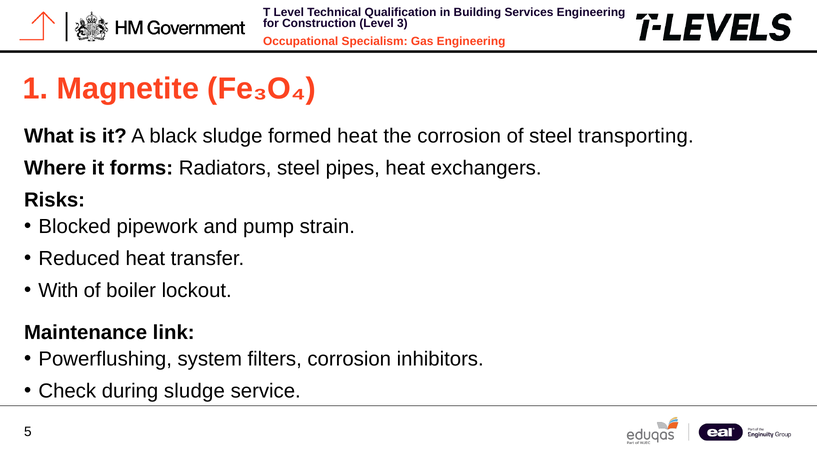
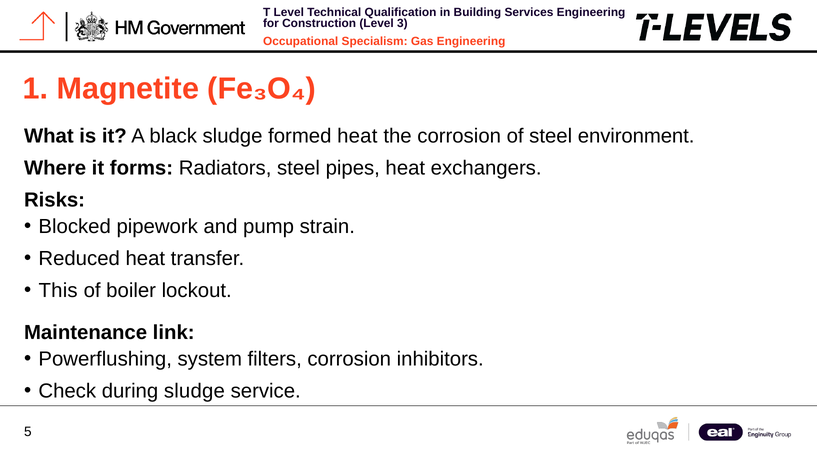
transporting: transporting -> environment (636, 136)
With: With -> This (58, 291)
